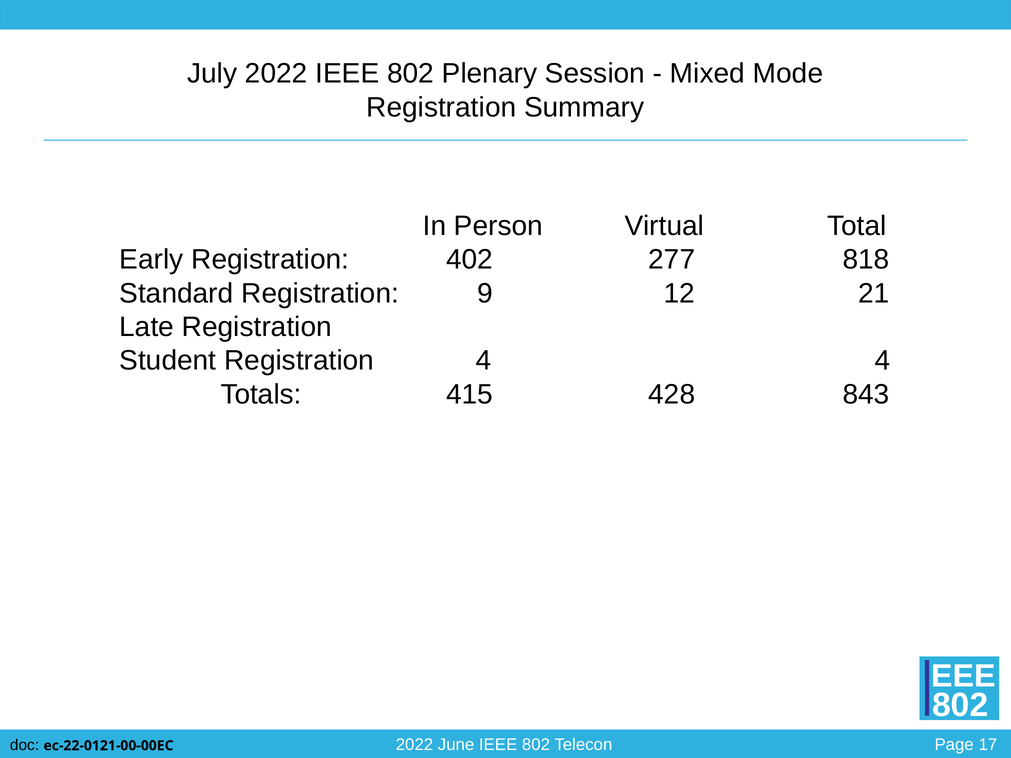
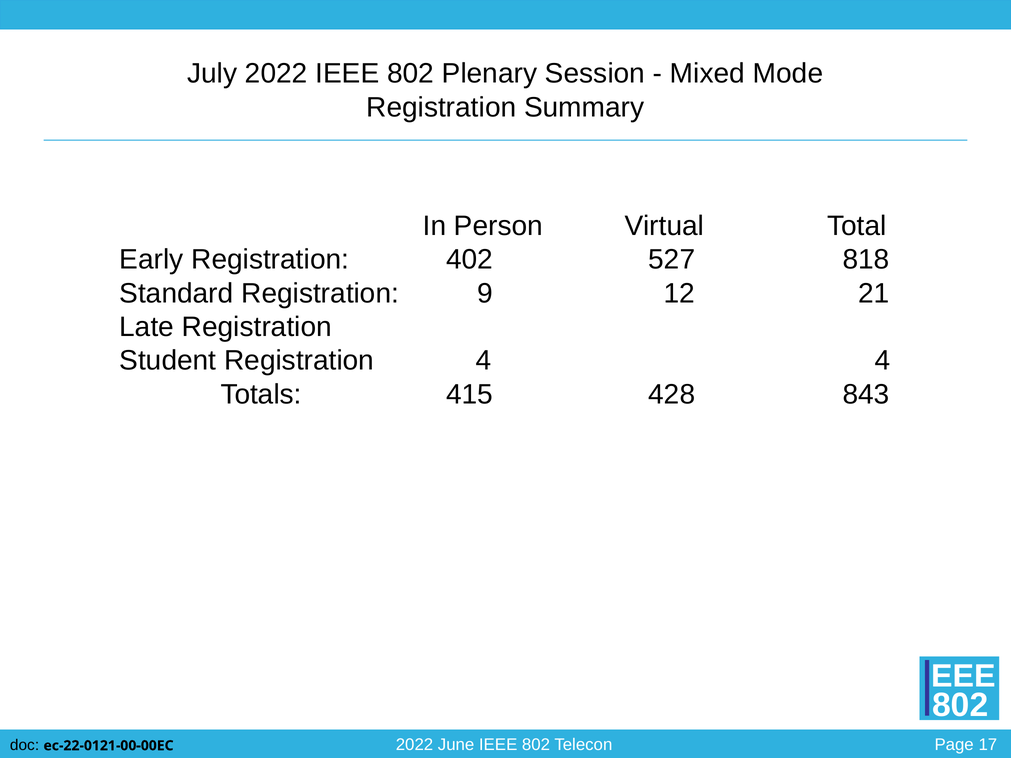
277: 277 -> 527 (672, 260)
